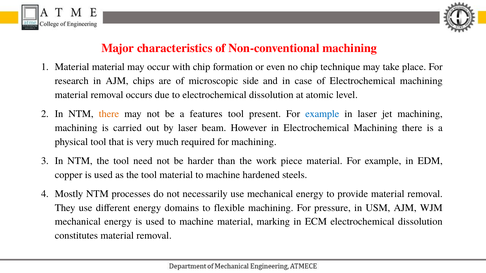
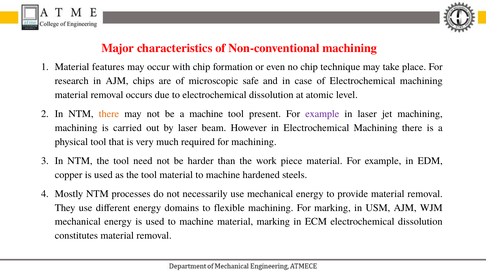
Material material: material -> features (108, 67)
side: side -> safe (251, 81)
a features: features -> machine (206, 114)
example colour: blue -> purple (322, 114)
For pressure: pressure -> marking (332, 208)
